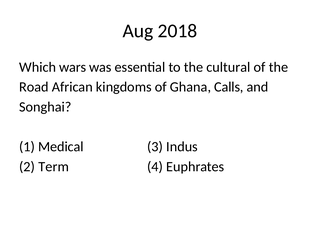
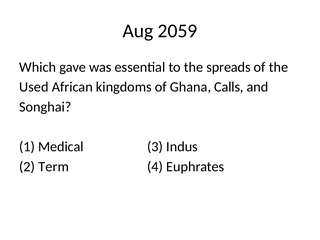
2018: 2018 -> 2059 (178, 31)
wars: wars -> gave (73, 67)
cultural: cultural -> spreads (229, 67)
Road: Road -> Used (34, 87)
